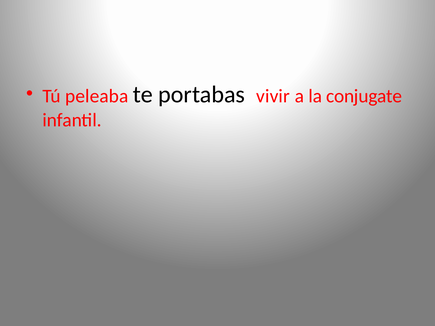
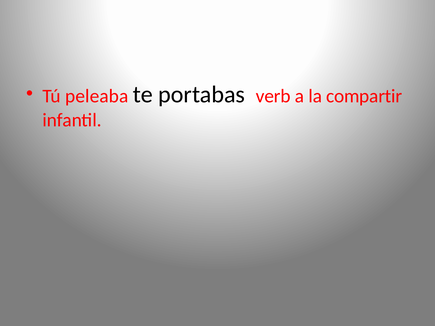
vivir: vivir -> verb (273, 96)
conjugate: conjugate -> compartir (364, 96)
